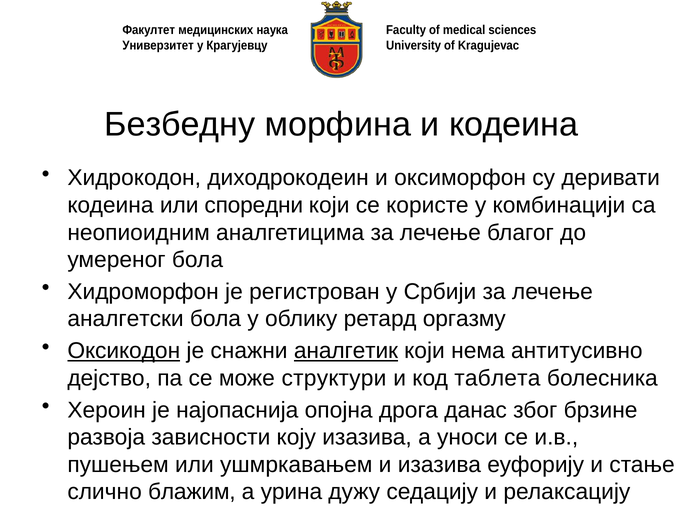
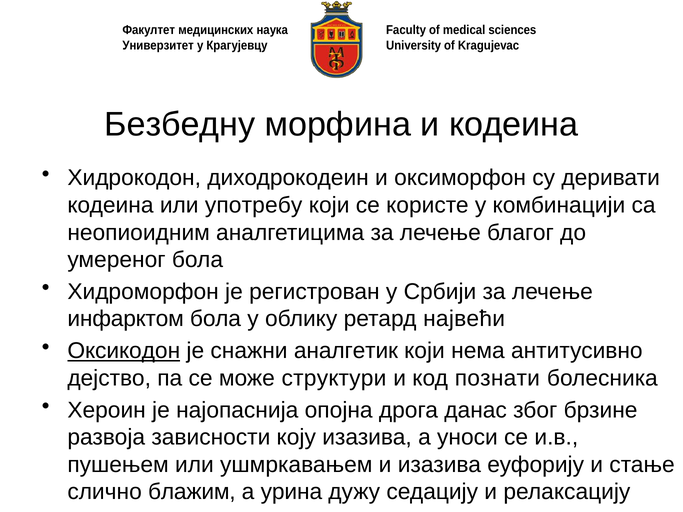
споредни: споредни -> употребу (254, 205)
аналгетски: аналгетски -> инфарктом (126, 319)
оргазму: оргазму -> највећи (464, 319)
аналгетик underline: present -> none (346, 351)
таблета: таблета -> познати (497, 378)
